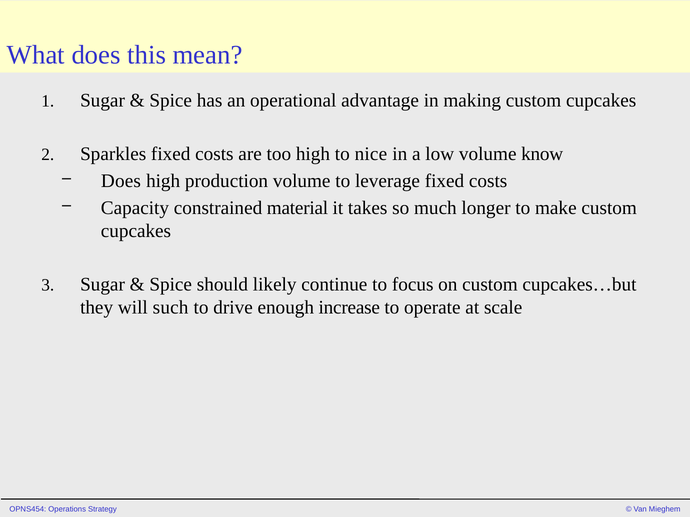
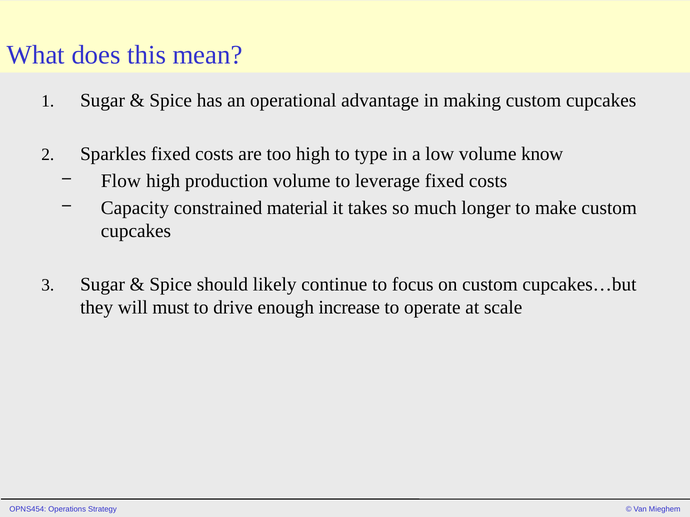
nice: nice -> type (371, 154)
Does: Does -> Flow (121, 181)
such: such -> must (171, 308)
